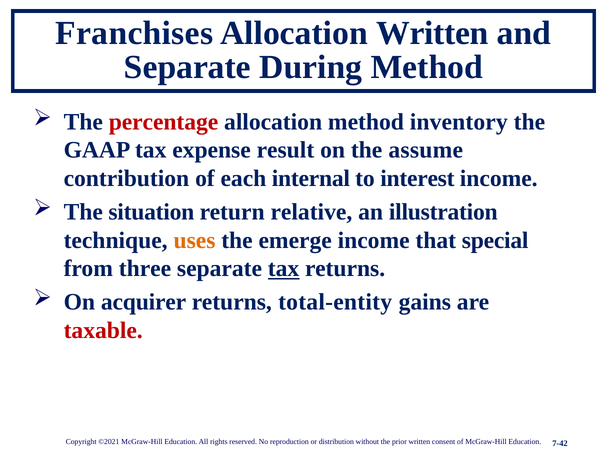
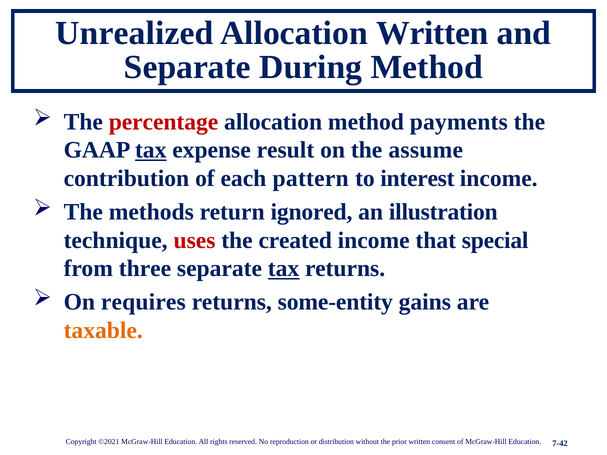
Franchises: Franchises -> Unrealized (134, 33)
inventory: inventory -> payments (459, 122)
tax underline: none -> present (151, 150)
internal: internal -> pattern (311, 179)
situation: situation -> methods (151, 212)
relative: relative -> ignored (312, 212)
uses colour: orange -> red (194, 240)
emerge: emerge -> created (295, 240)
acquirer: acquirer -> requires (143, 302)
total-entity: total-entity -> some-entity (335, 302)
taxable colour: red -> orange (103, 330)
